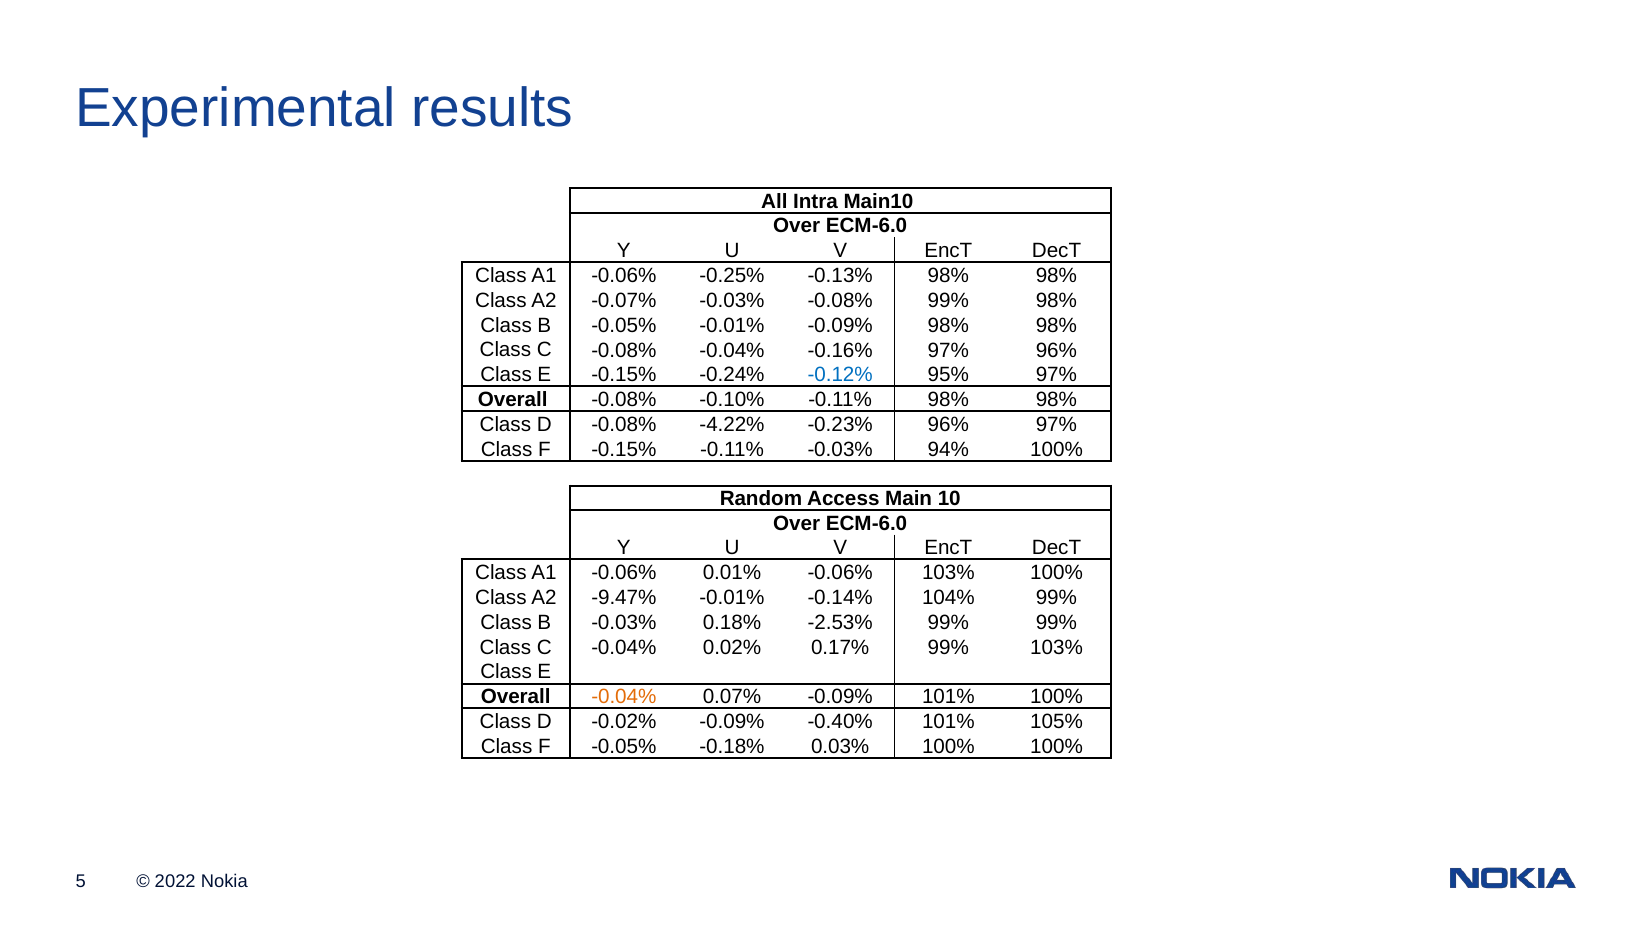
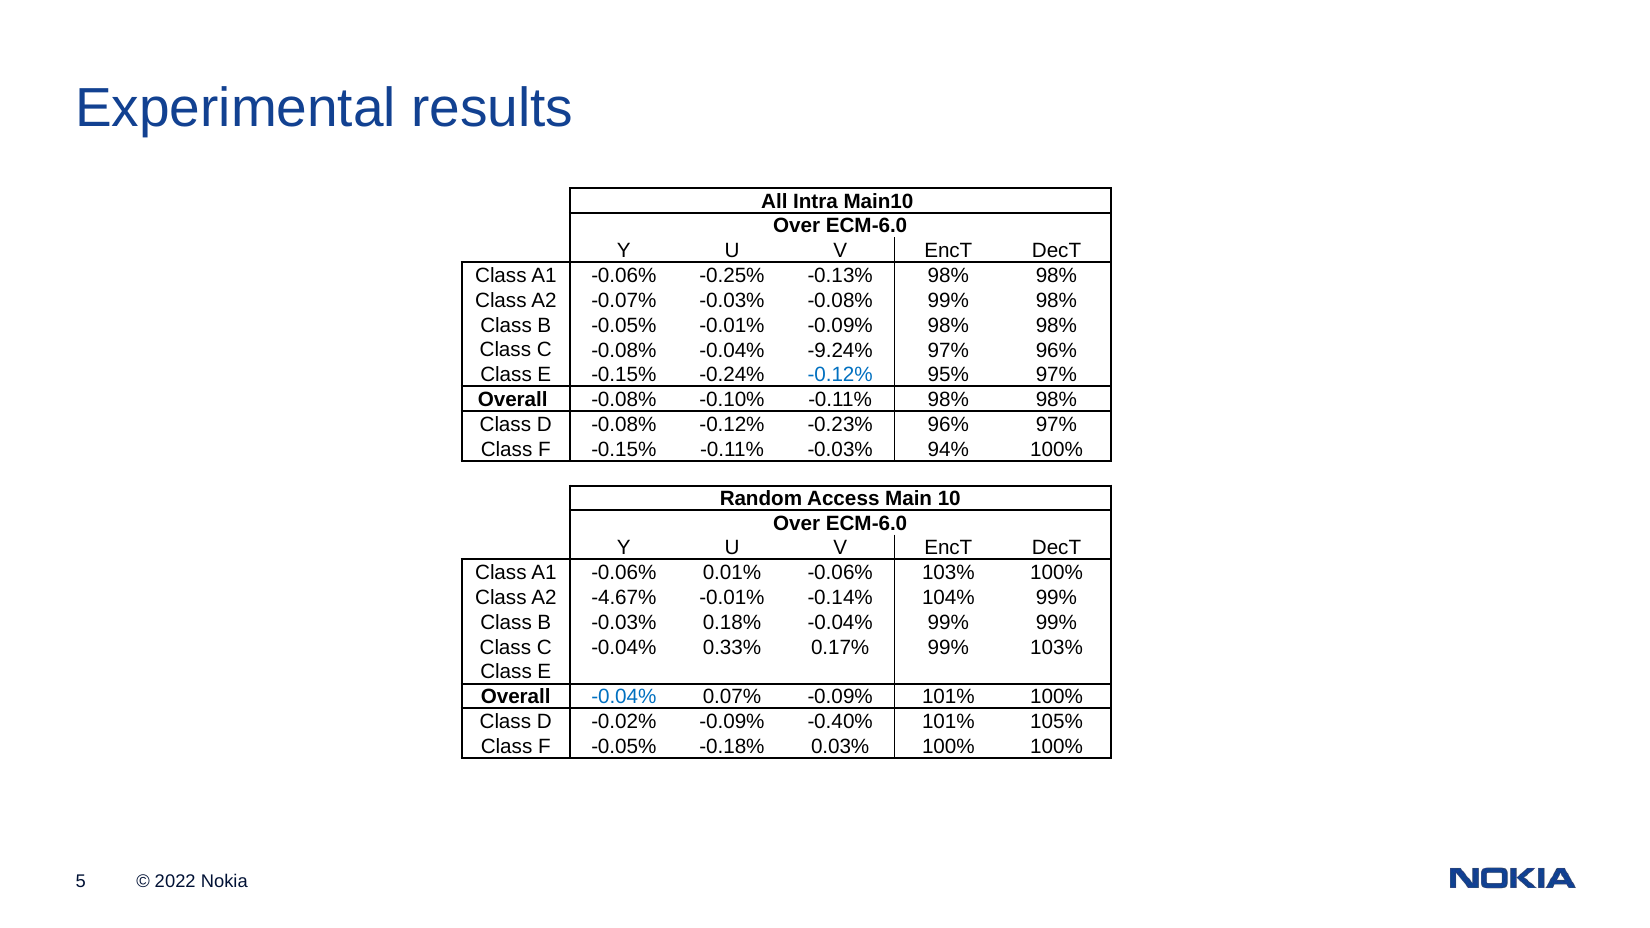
-0.16%: -0.16% -> -9.24% (840, 350)
-0.08% -4.22%: -4.22% -> -0.12% (732, 425)
-9.47%: -9.47% -> -4.67% (624, 598)
0.18% -2.53%: -2.53% -> -0.04% (840, 623)
0.02%: 0.02% -> 0.33% (732, 648)
-0.04% colour: orange -> blue (624, 697)
